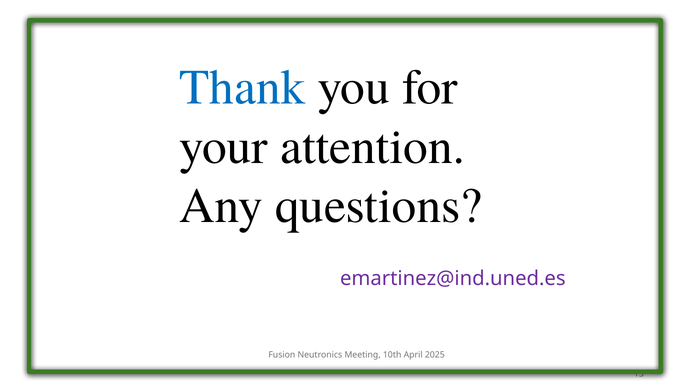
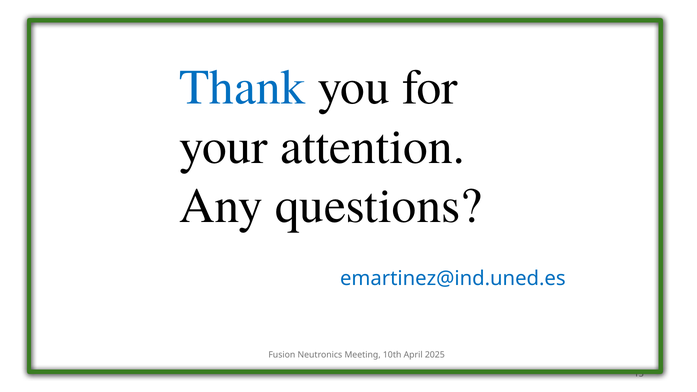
emartinez@ind.uned.es colour: purple -> blue (453, 278)
